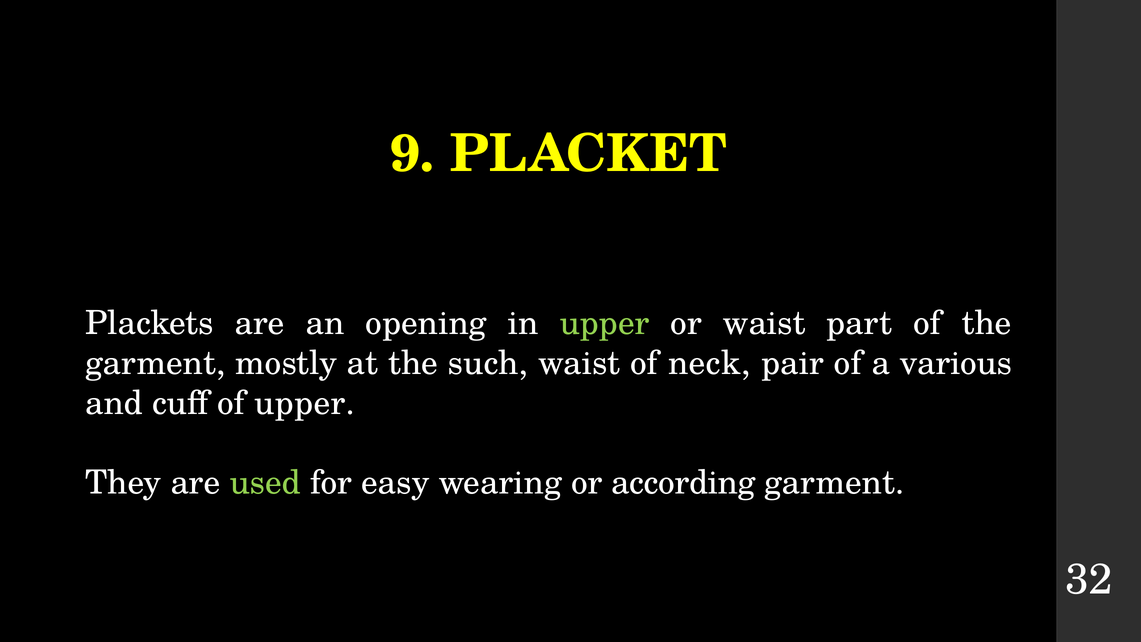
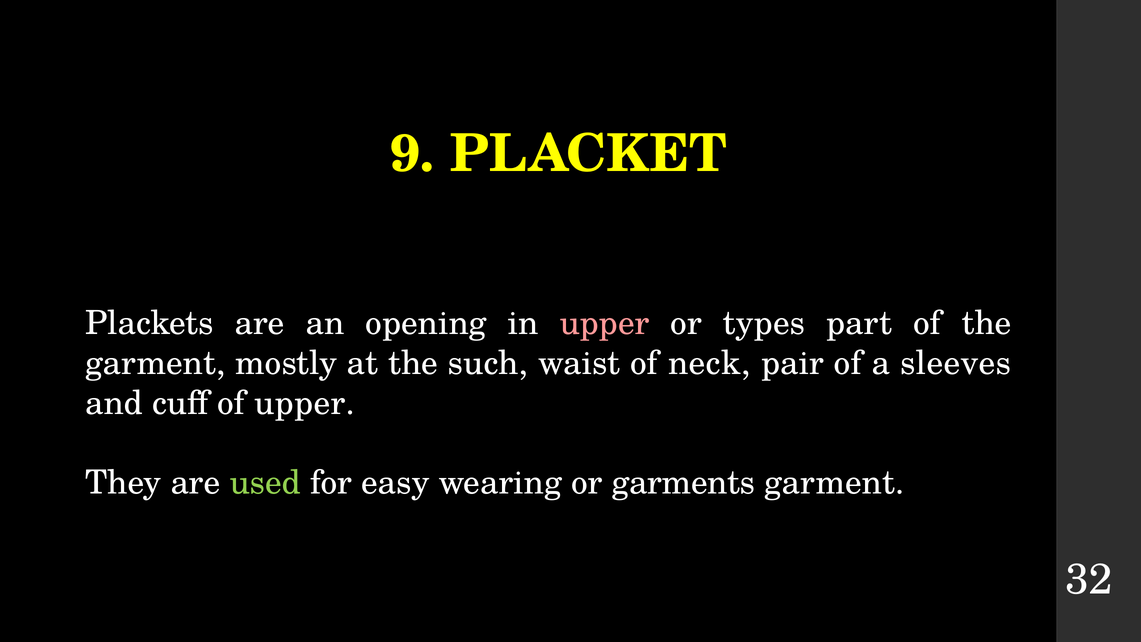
upper colour: light green -> pink (605, 323)
or waist: waist -> types (764, 323)
various: various -> sleeves (956, 363)
according: according -> garments (684, 483)
